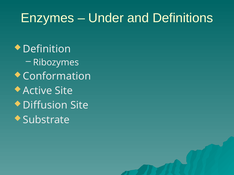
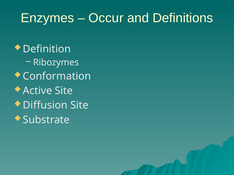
Under: Under -> Occur (106, 18)
